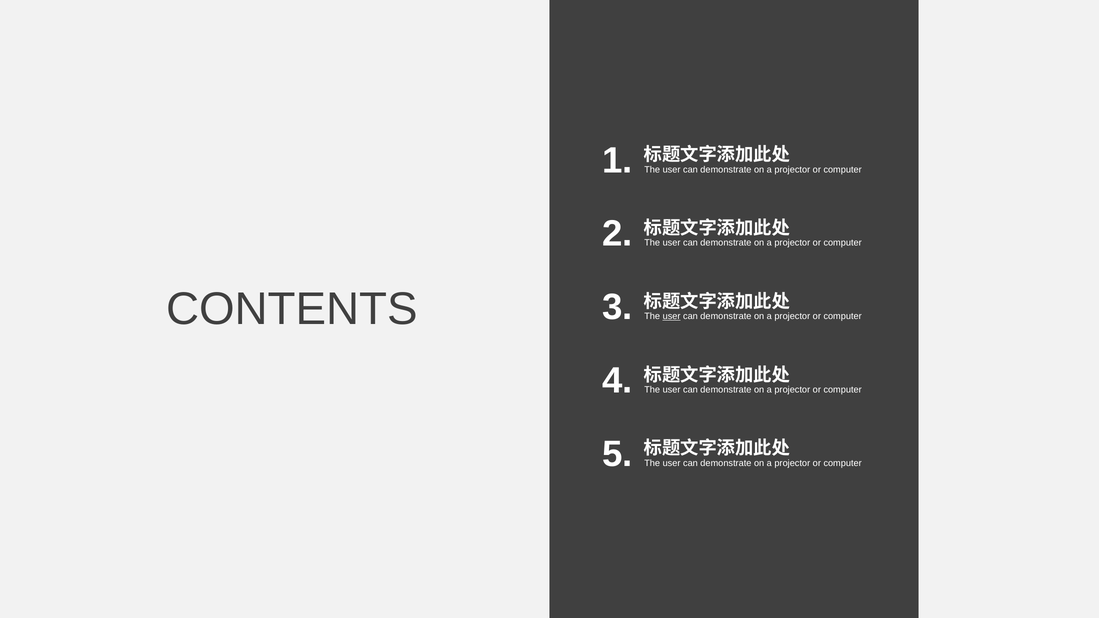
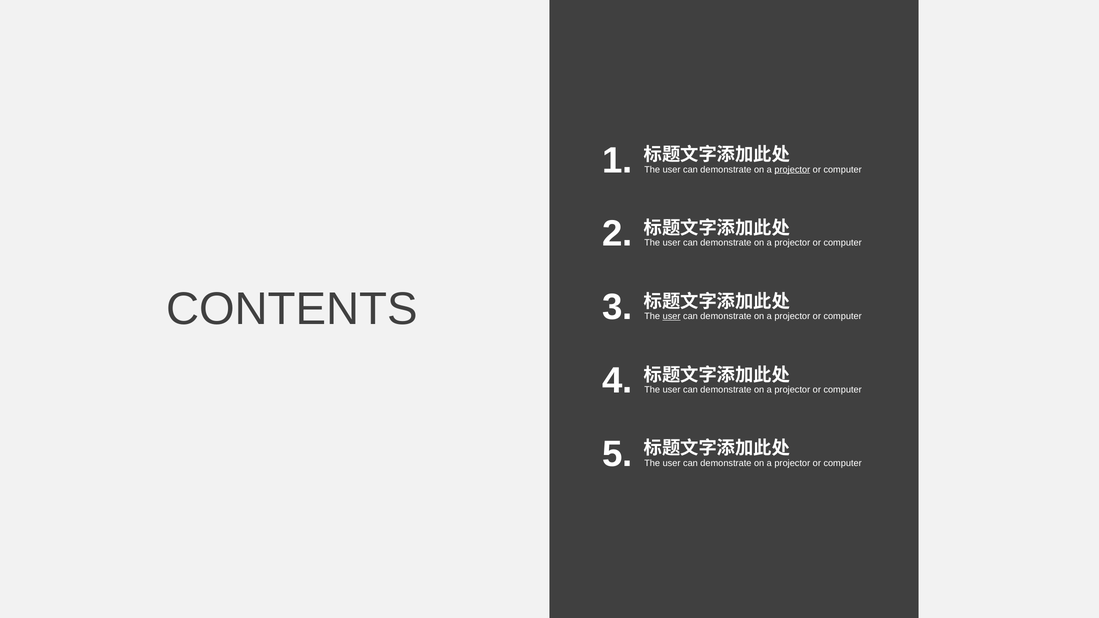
projector underline: none -> present (792, 170)
